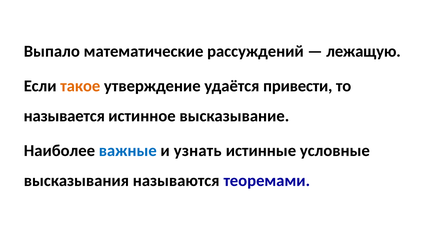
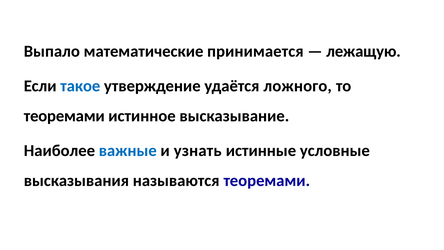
рассуждений: рассуждений -> принимается (255, 51)
такое colour: orange -> blue (80, 86)
привести: привести -> ложного (298, 86)
называется: называется -> теоремами (64, 116)
